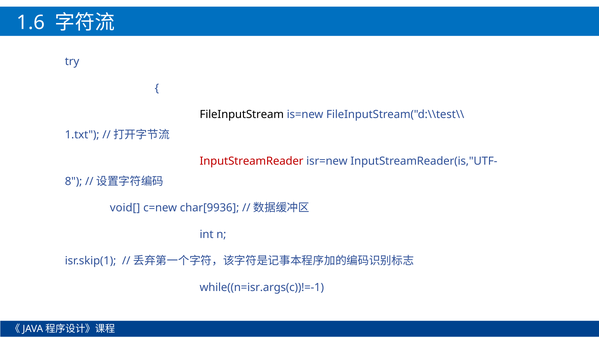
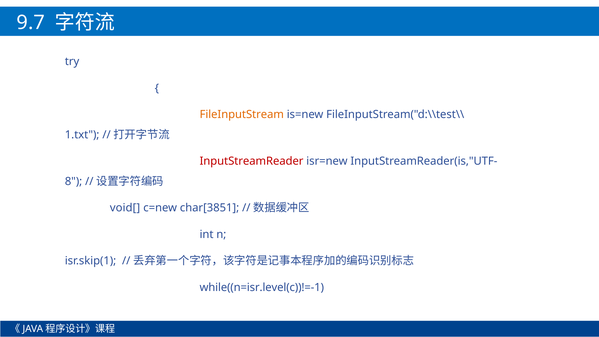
1.6: 1.6 -> 9.7 (31, 23)
FileInputStream colour: black -> orange (242, 115)
char[9936: char[9936 -> char[3851 (210, 208)
while((n=isr.args(c))!=-1: while((n=isr.args(c))!=-1 -> while((n=isr.level(c))!=-1 (262, 287)
